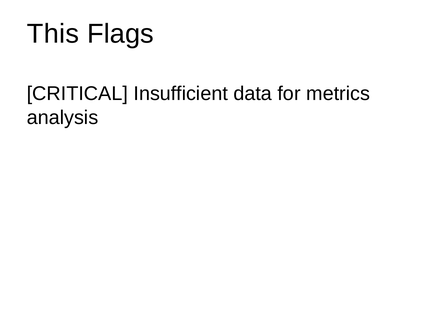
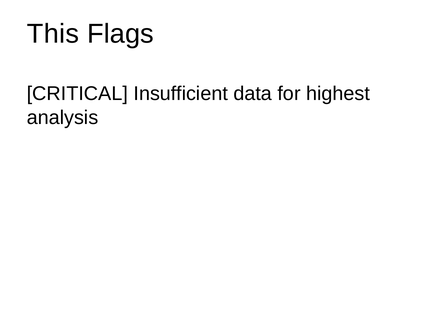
metrics: metrics -> highest (338, 94)
